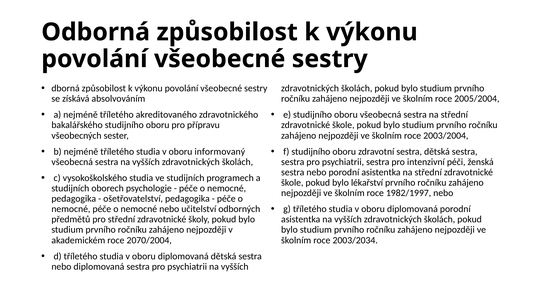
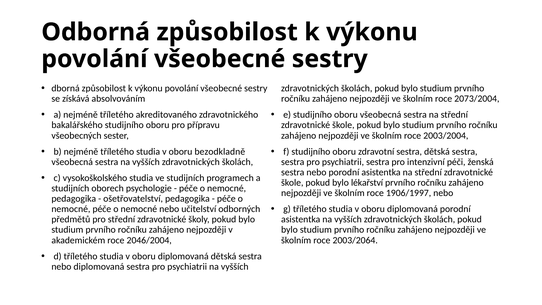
2005/2004: 2005/2004 -> 2073/2004 (477, 99)
informovaný: informovaný -> bezodkladně (220, 151)
1982/1997: 1982/1997 -> 1906/1997 (409, 193)
2070/2004: 2070/2004 -> 2046/2004 (149, 240)
2003/2034: 2003/2034 -> 2003/2064 (355, 240)
